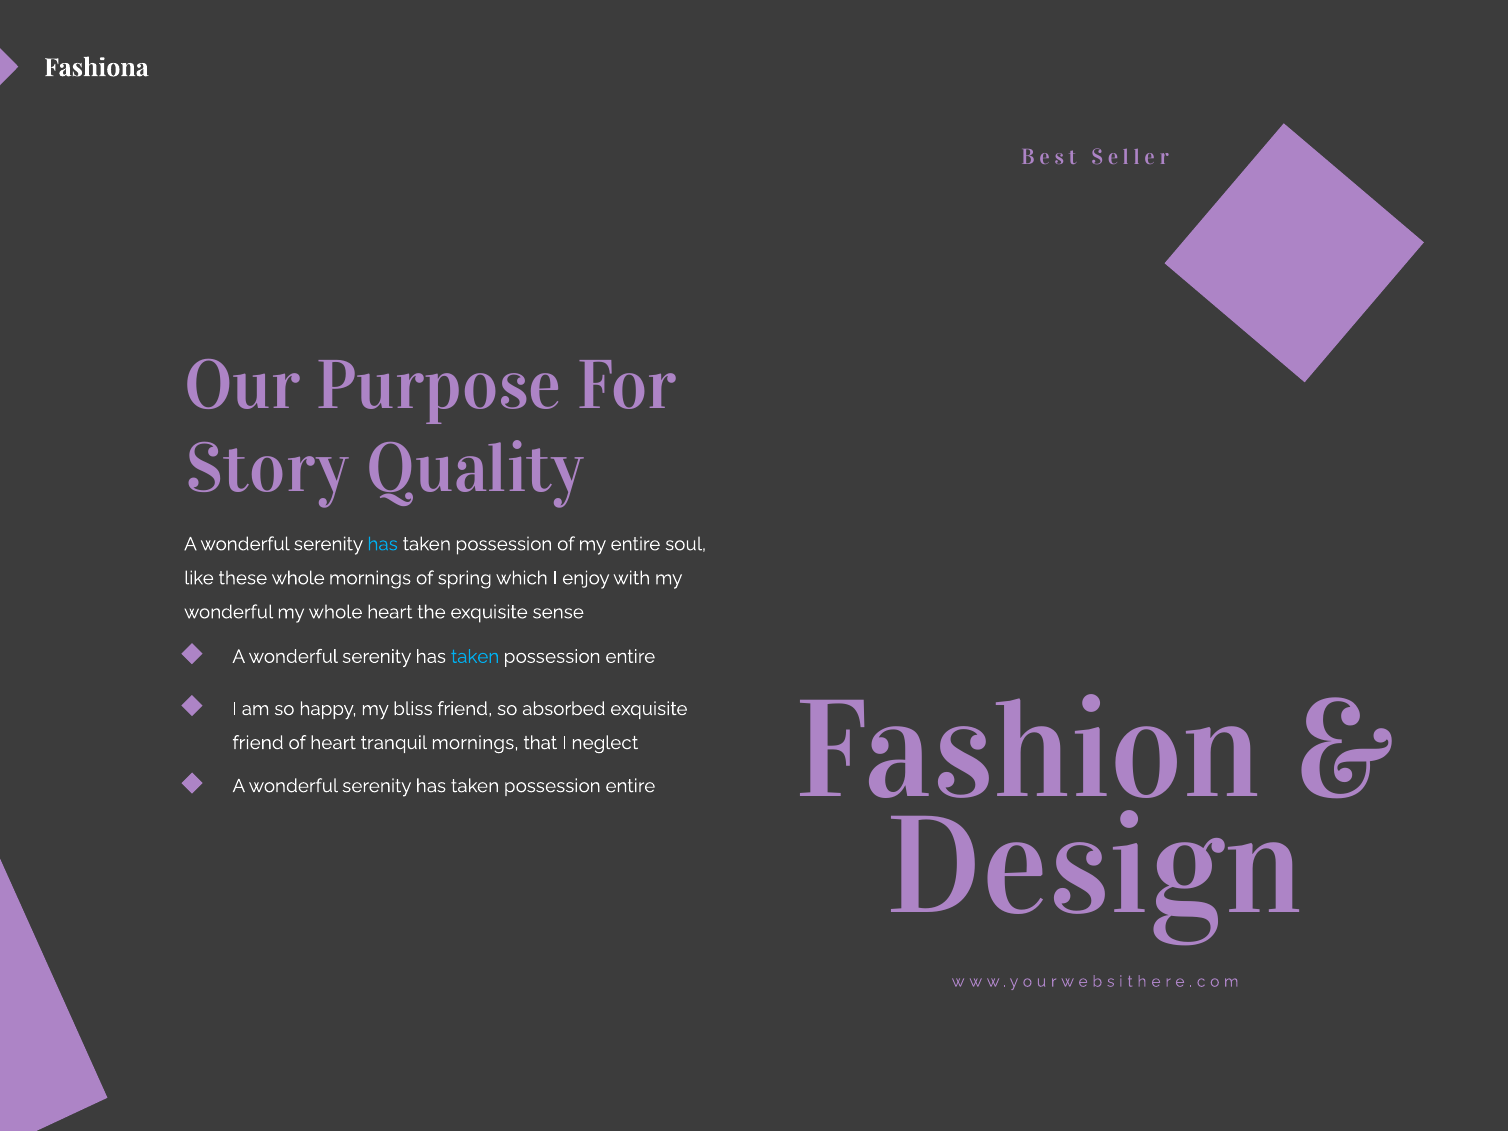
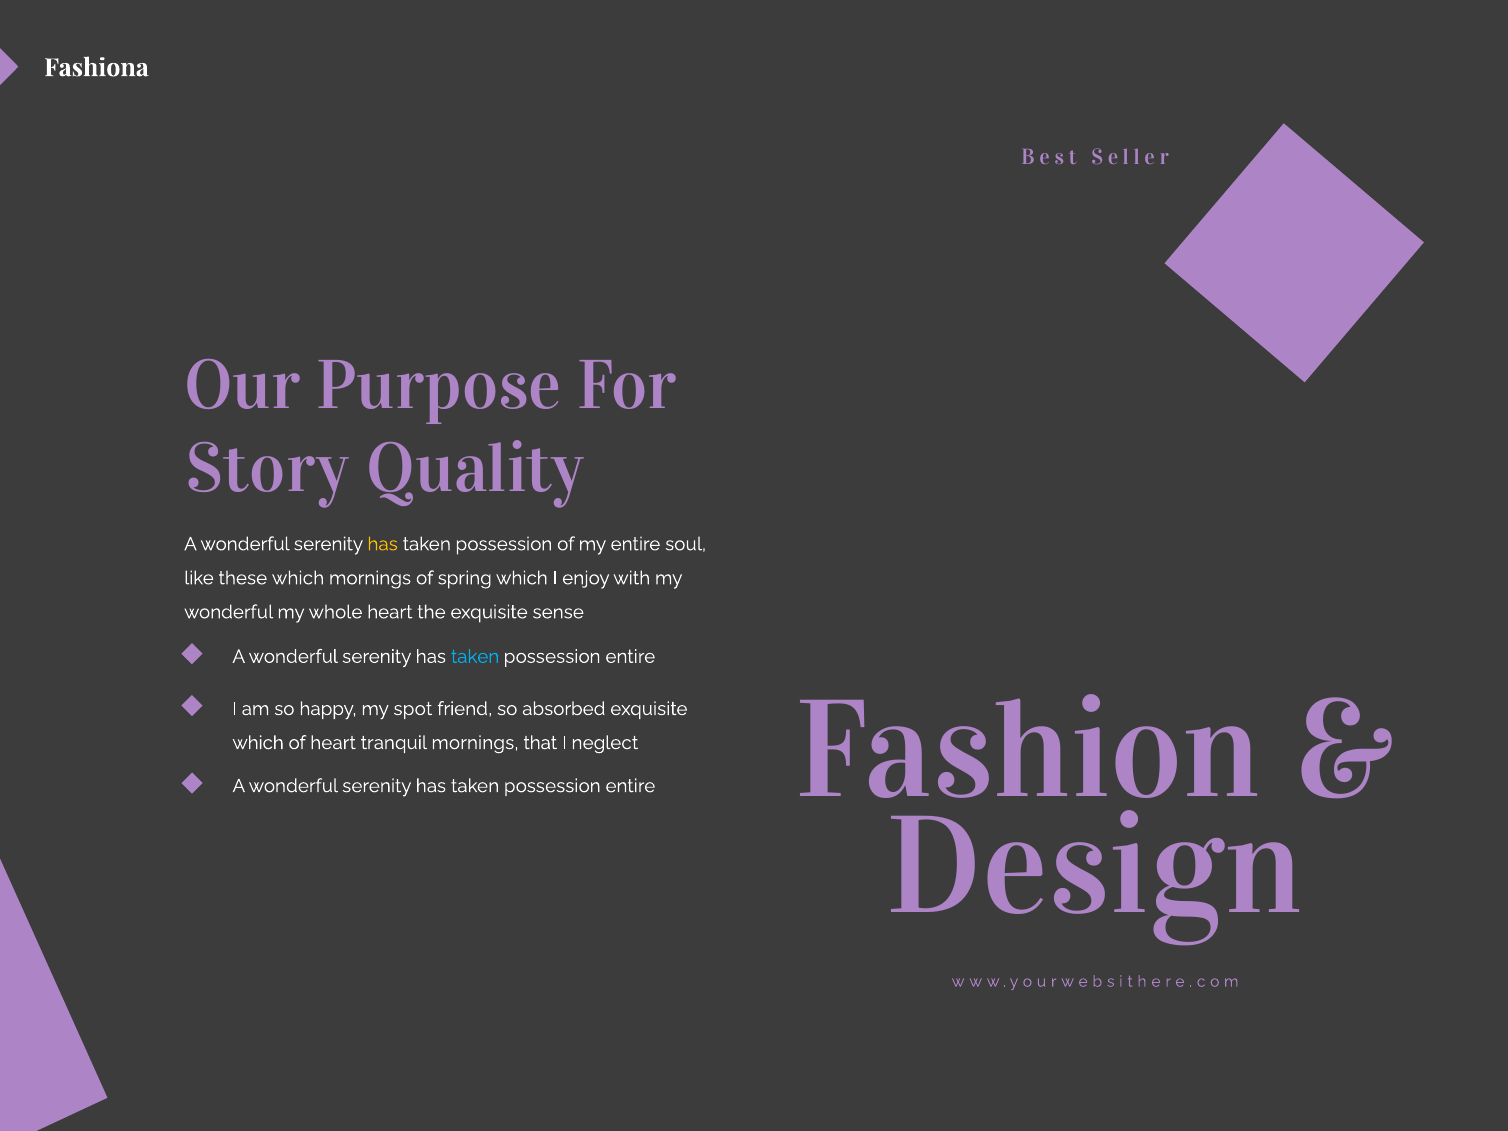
has colour: light blue -> yellow (383, 544)
these whole: whole -> which (298, 578)
bliss: bliss -> spot (413, 709)
friend: friend -> which (258, 743)
